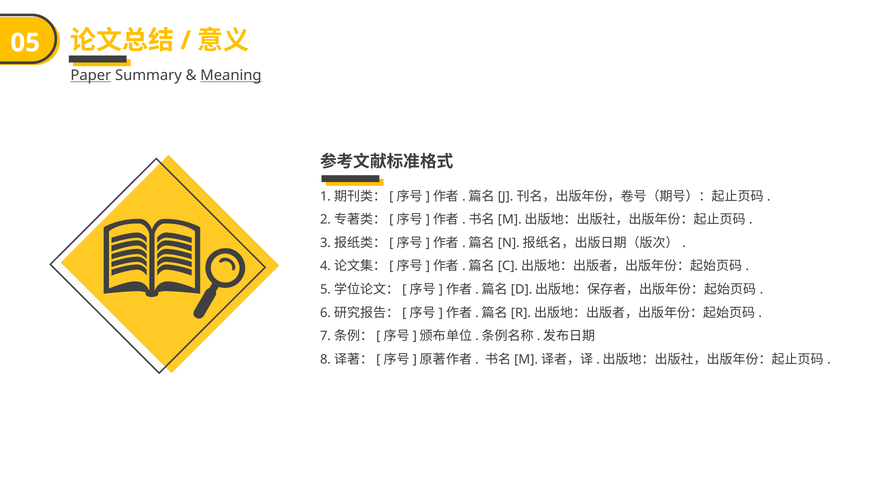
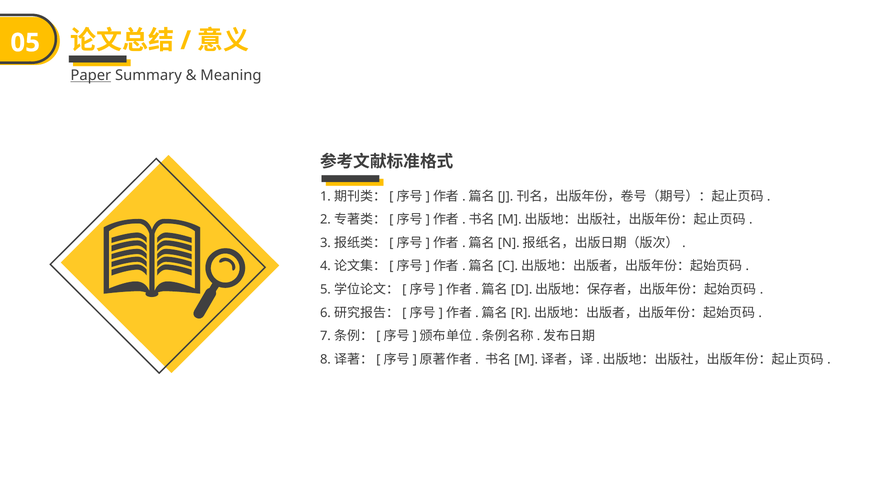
Meaning underline: present -> none (231, 75)
